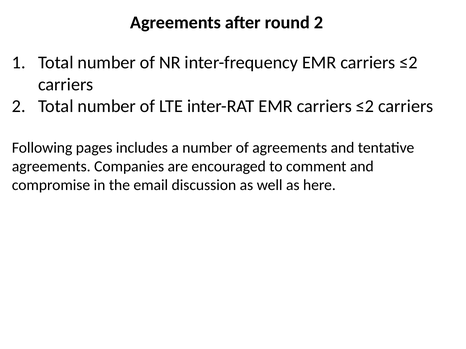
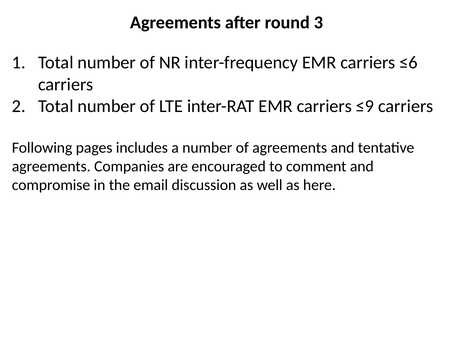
round 2: 2 -> 3 (318, 22)
inter-frequency EMR carriers ≤2: ≤2 -> ≤6 (409, 63)
inter-RAT EMR carriers ≤2: ≤2 -> ≤9 (365, 106)
